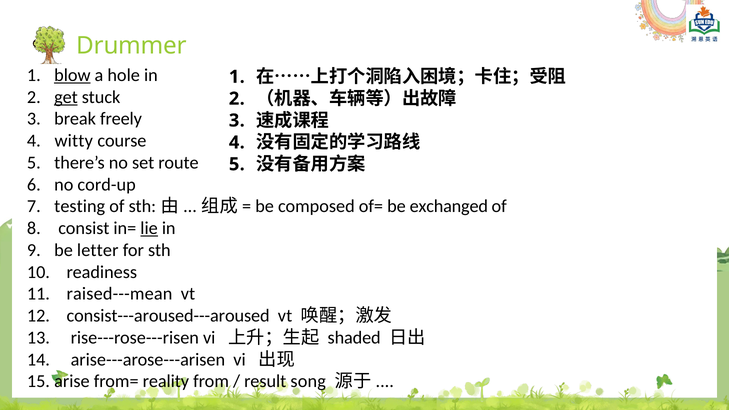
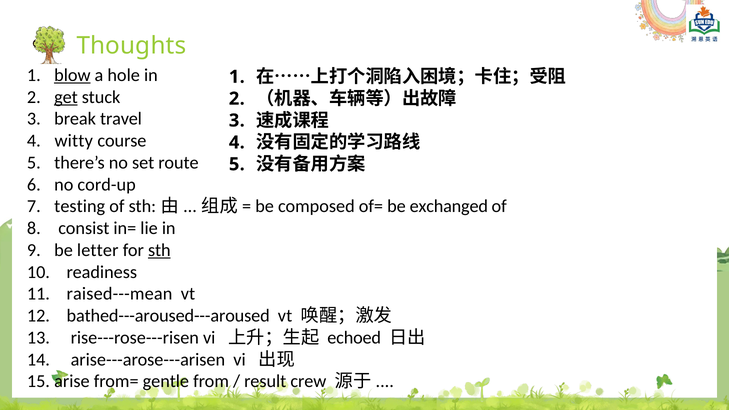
Drummer: Drummer -> Thoughts (131, 46)
freely: freely -> travel (121, 119)
lie underline: present -> none (149, 228)
sth underline: none -> present (159, 250)
consist---aroused---aroused: consist---aroused---aroused -> bathed---aroused---aroused (168, 316)
shaded: shaded -> echoed (354, 338)
reality: reality -> gentle (166, 381)
song: song -> crew (308, 381)
